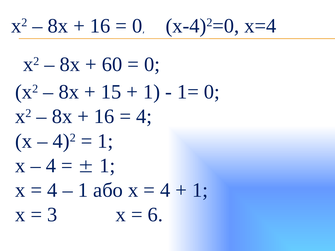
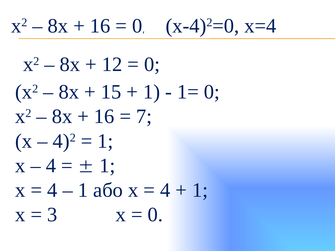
60: 60 -> 12 (112, 64)
4: 4 -> 7 (144, 117)
6: 6 -> 0 (155, 215)
